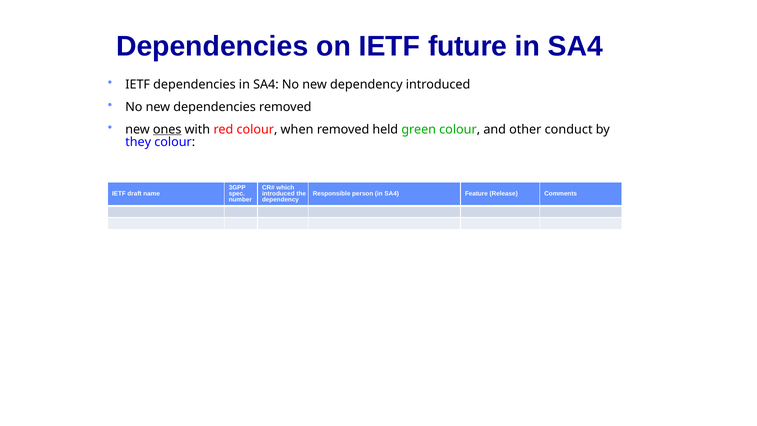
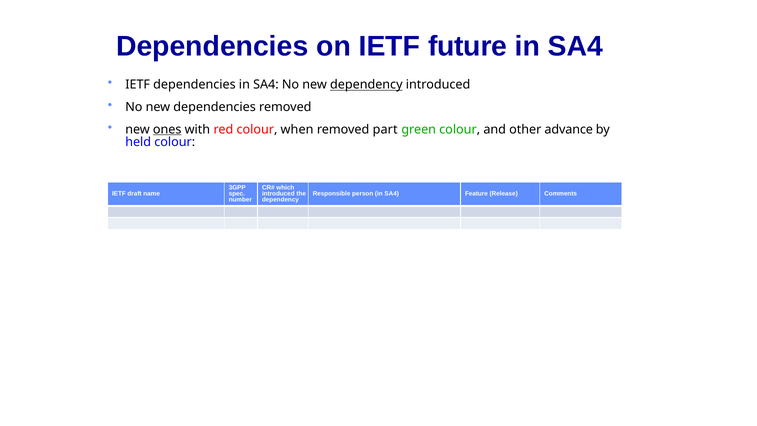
dependency underline: none -> present (366, 85)
held: held -> part (385, 129)
conduct: conduct -> advance (569, 129)
they: they -> held (138, 142)
